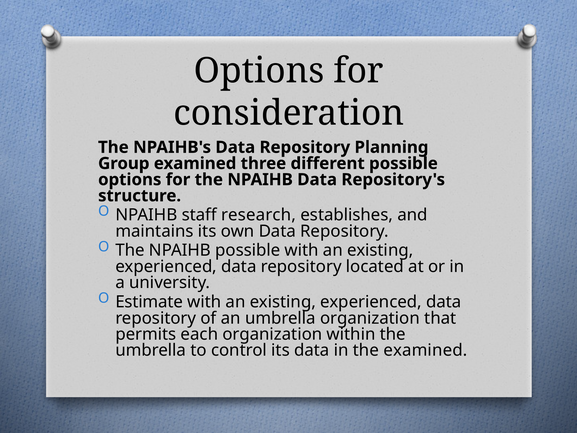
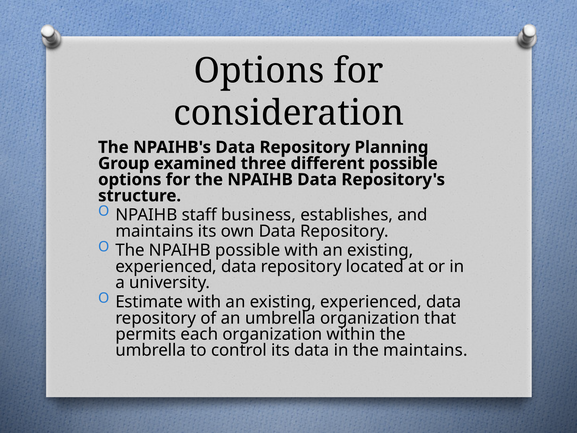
research: research -> business (259, 215)
the examined: examined -> maintains (425, 350)
